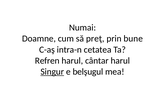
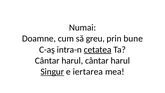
preţ: preţ -> greu (95, 39)
cetatea underline: none -> present (98, 50)
Refren: Refren -> Cântar (47, 61)
belşugul: belşugul -> iertarea (88, 72)
